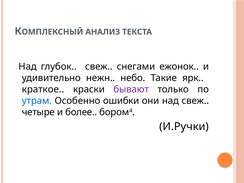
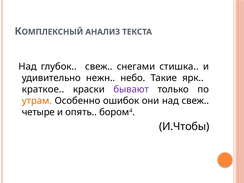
ежонок: ежонок -> стишка (179, 67)
утрам colour: blue -> orange (37, 101)
ошибки: ошибки -> ошибок (121, 101)
более: более -> опять (81, 112)
И.Ручки: И.Ручки -> И.Чтобы (184, 127)
